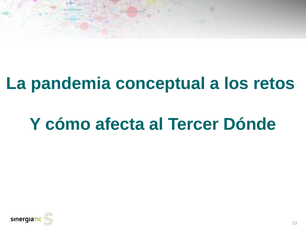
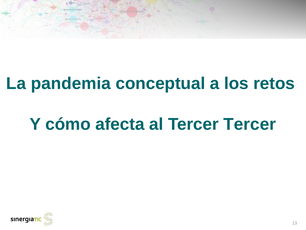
Tercer Dónde: Dónde -> Tercer (250, 124)
